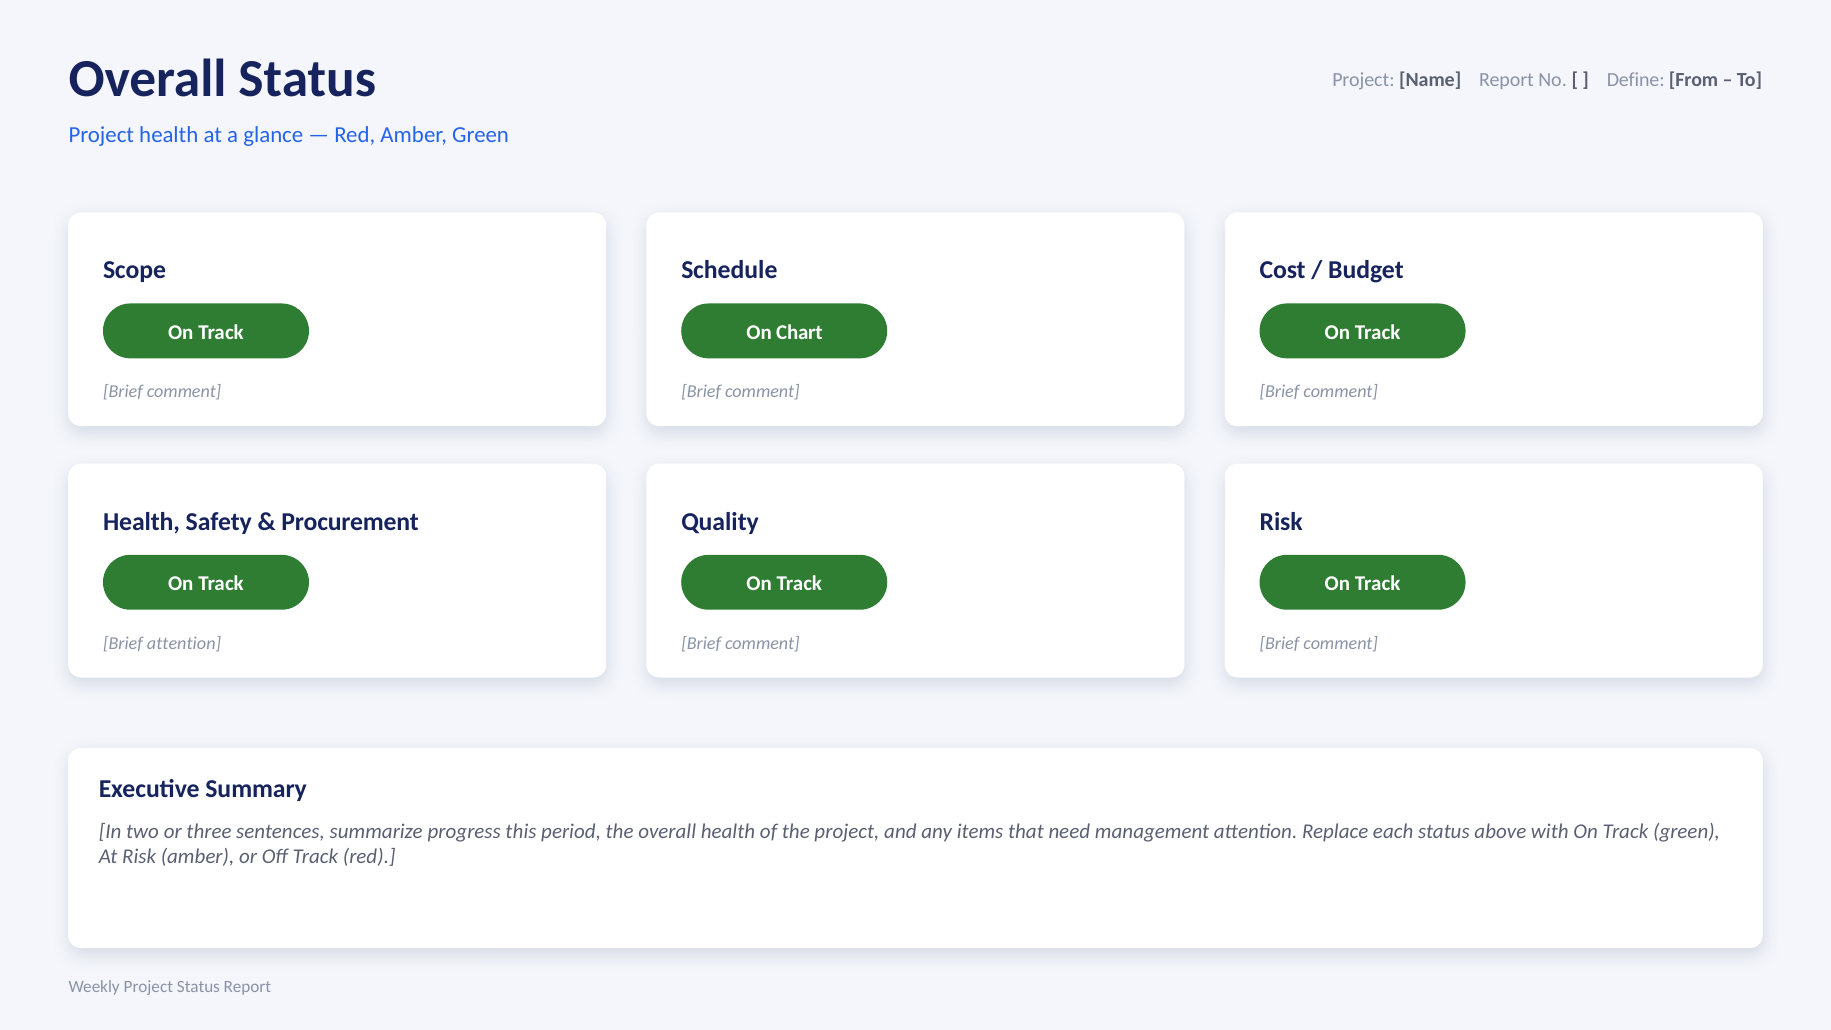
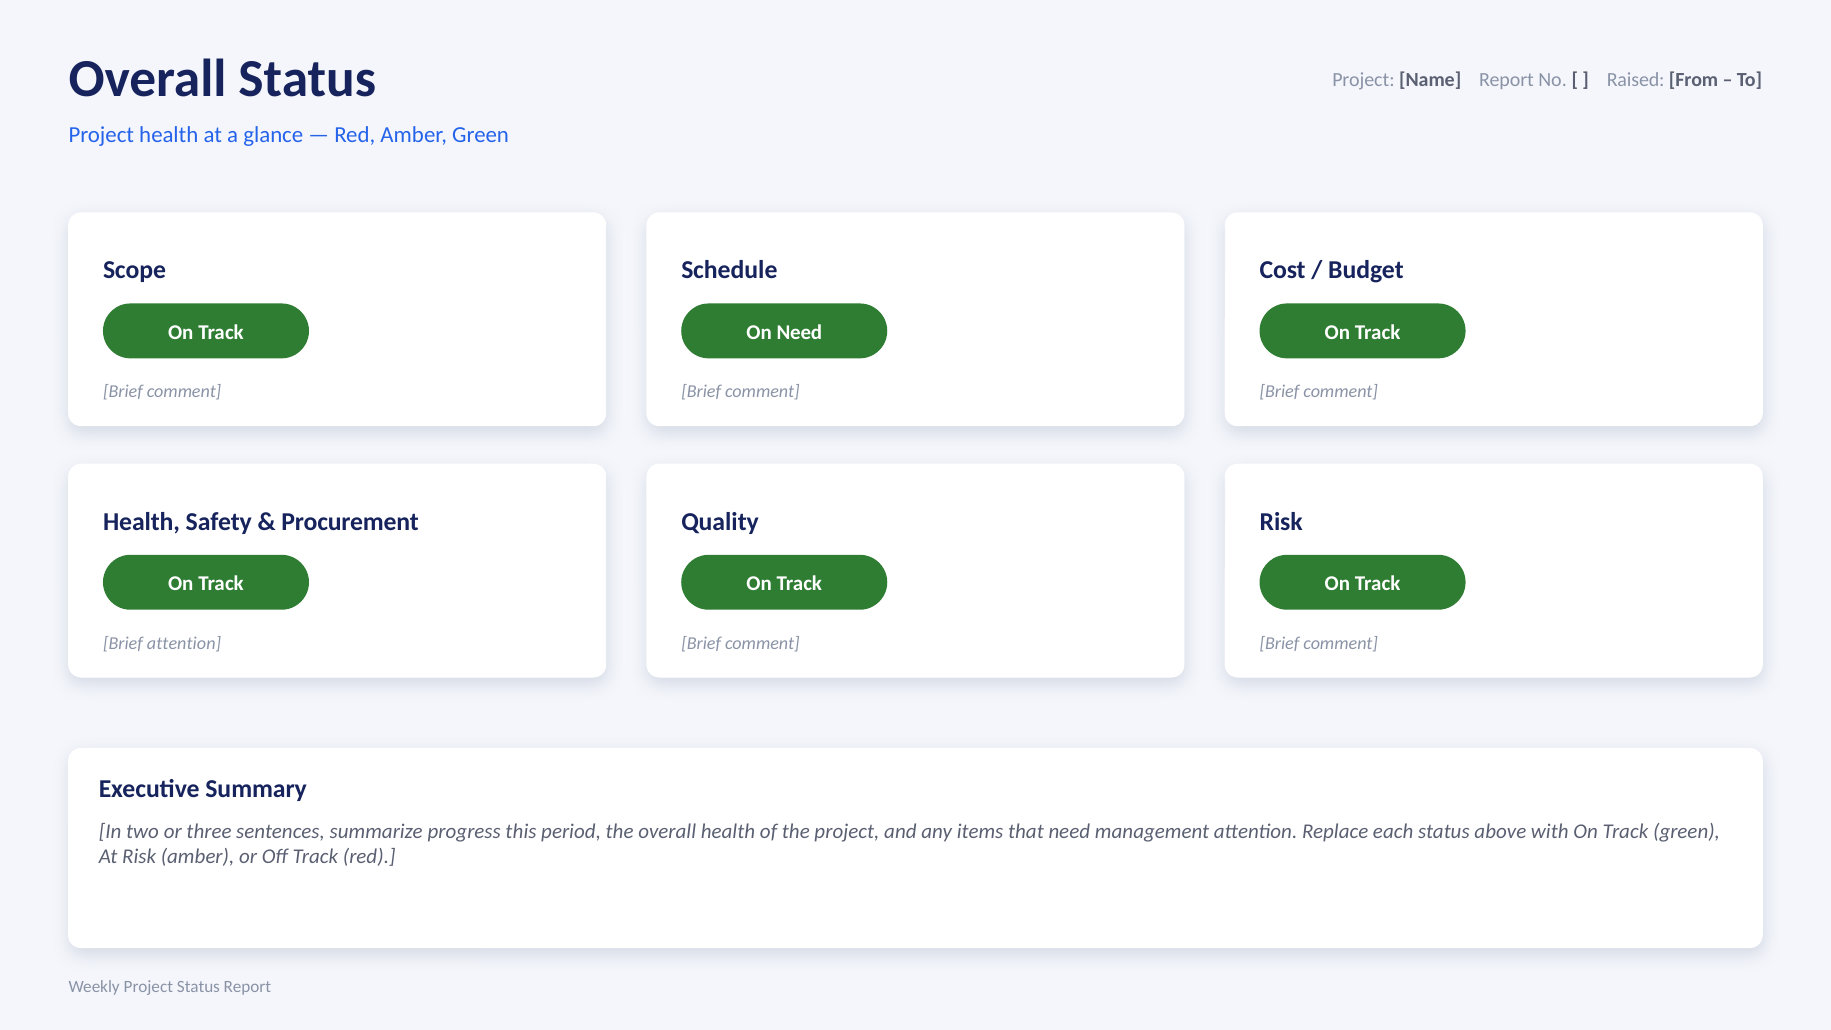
Define: Define -> Raised (1636, 80)
On Chart: Chart -> Need (799, 332)
